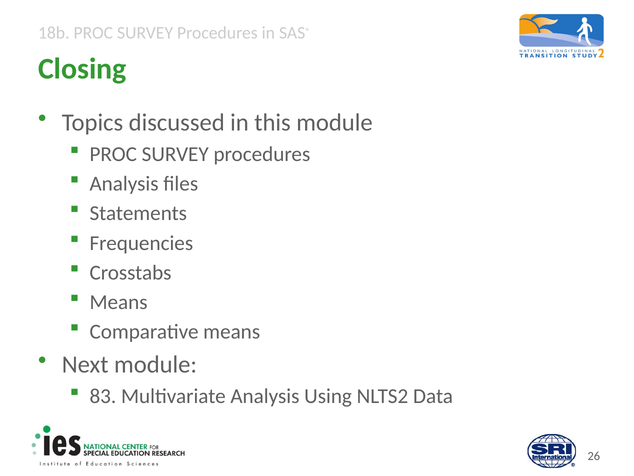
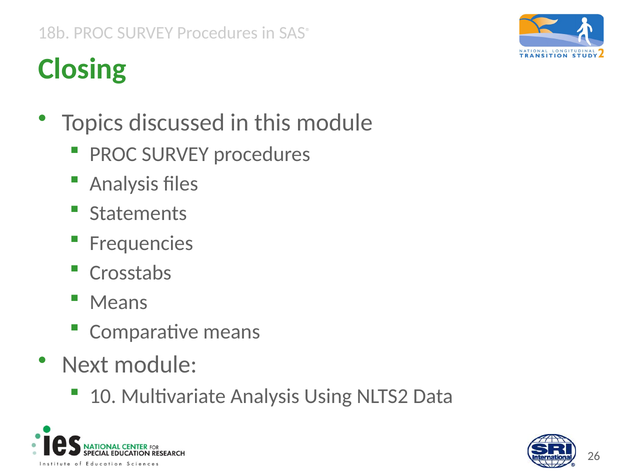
83: 83 -> 10 (103, 396)
